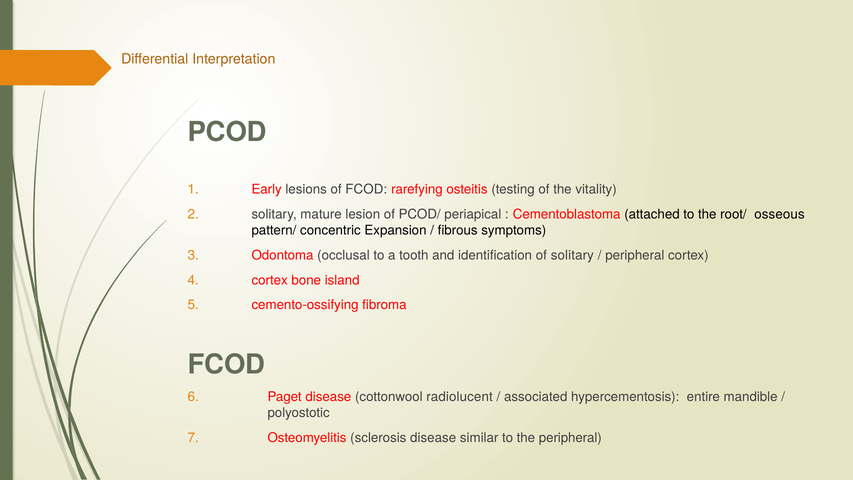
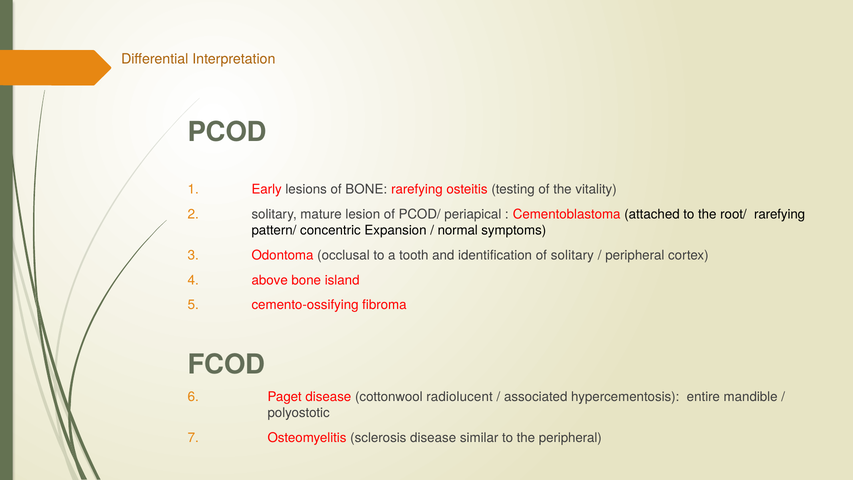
of FCOD: FCOD -> BONE (366, 189)
root/ osseous: osseous -> rarefying (780, 214)
fibrous: fibrous -> normal (458, 230)
cortex: cortex -> above (270, 280)
